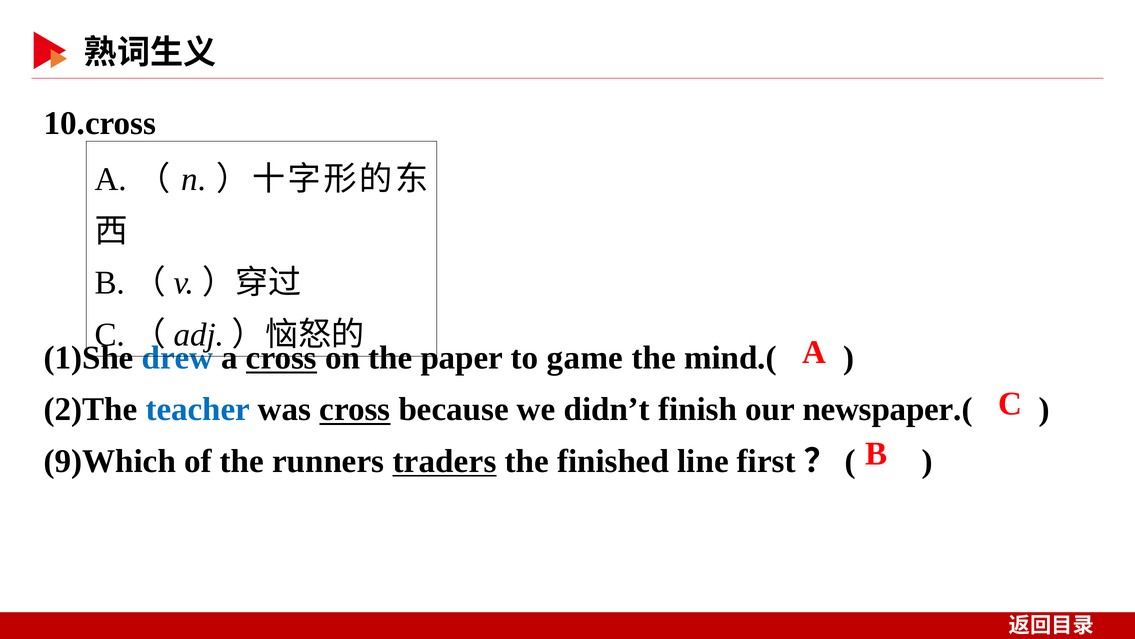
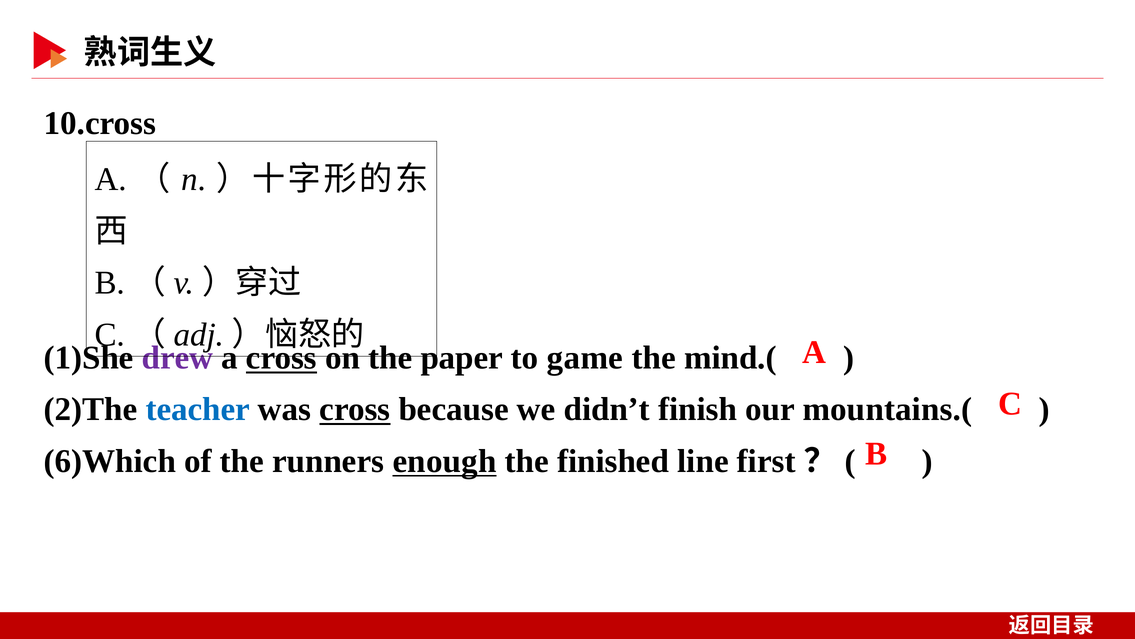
drew colour: blue -> purple (177, 357)
newspaper.(: newspaper.( -> mountains.( (887, 409)
9)Which: 9)Which -> 6)Which (110, 461)
traders: traders -> enough (445, 461)
